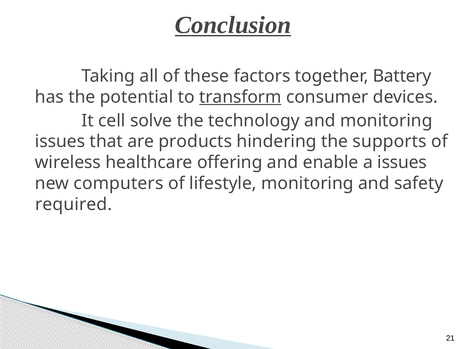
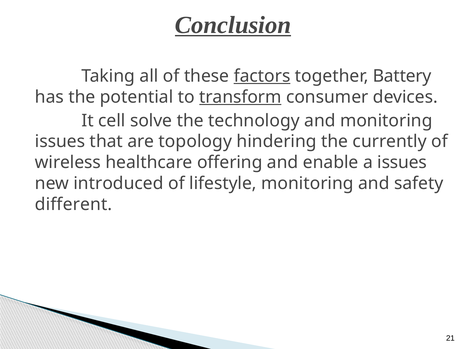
factors underline: none -> present (262, 76)
products: products -> topology (195, 142)
supports: supports -> currently (390, 142)
computers: computers -> introduced (119, 184)
required: required -> different (74, 205)
